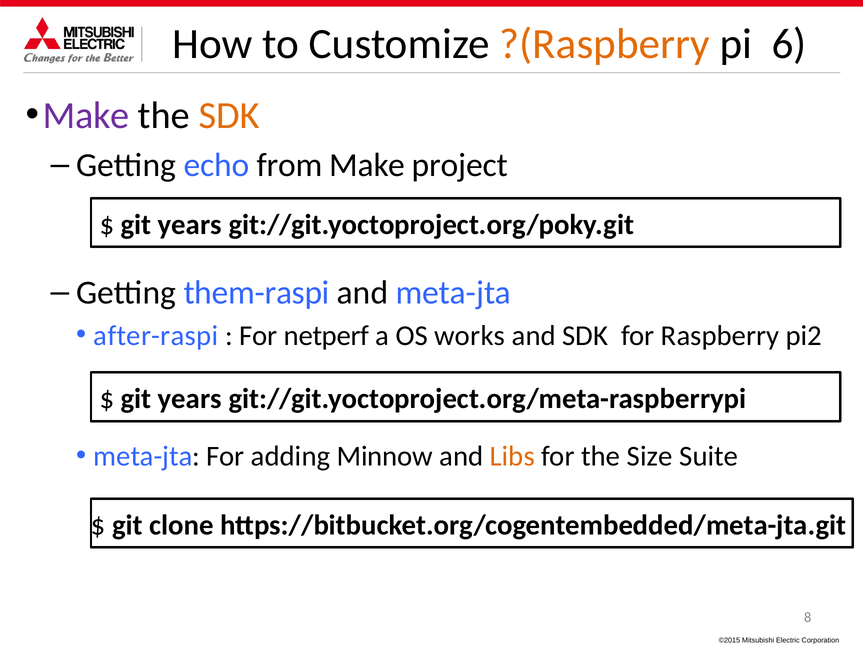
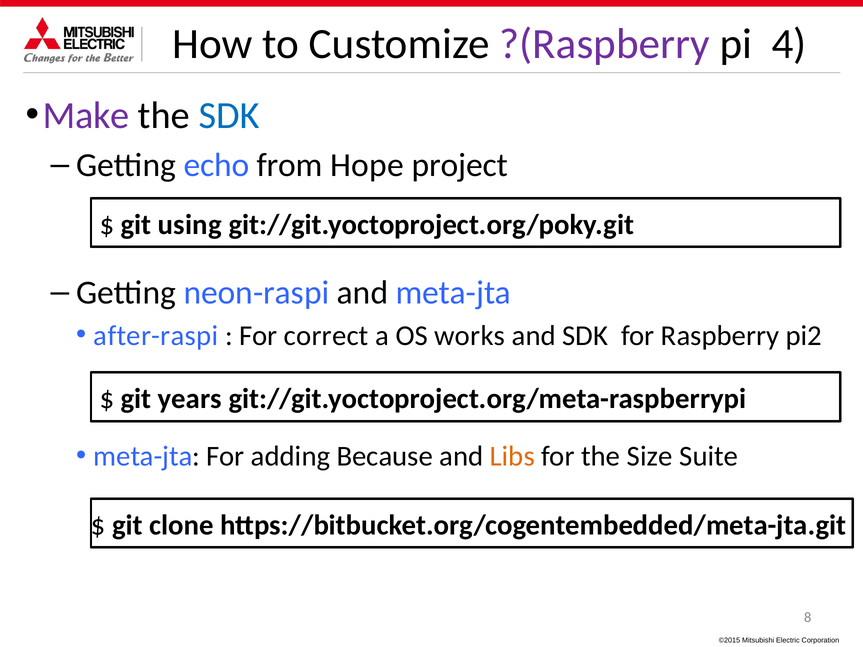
?(Raspberry colour: orange -> purple (605, 44)
6: 6 -> 4 (789, 44)
SDK colour: orange -> blue (229, 116)
from Make: Make -> Hope (367, 165)
years: years -> using (190, 225)
them-raspi: them-raspi -> neon-raspi (256, 293)
netperf: netperf -> correct (326, 336)
Minnow: Minnow -> Because (385, 456)
